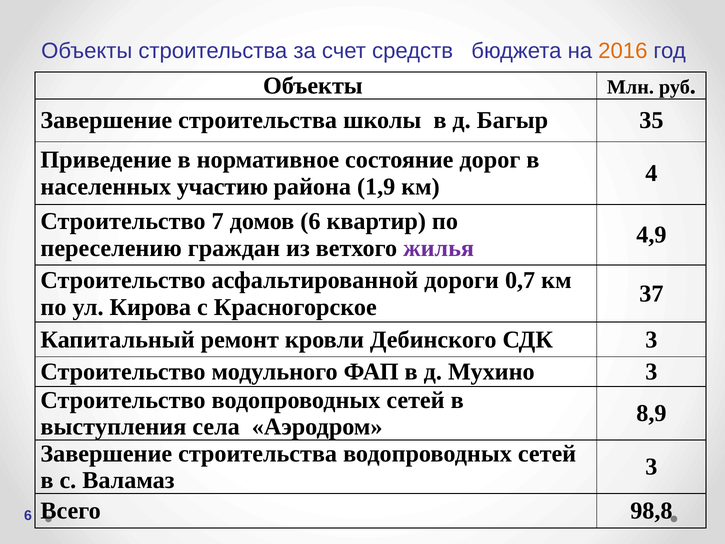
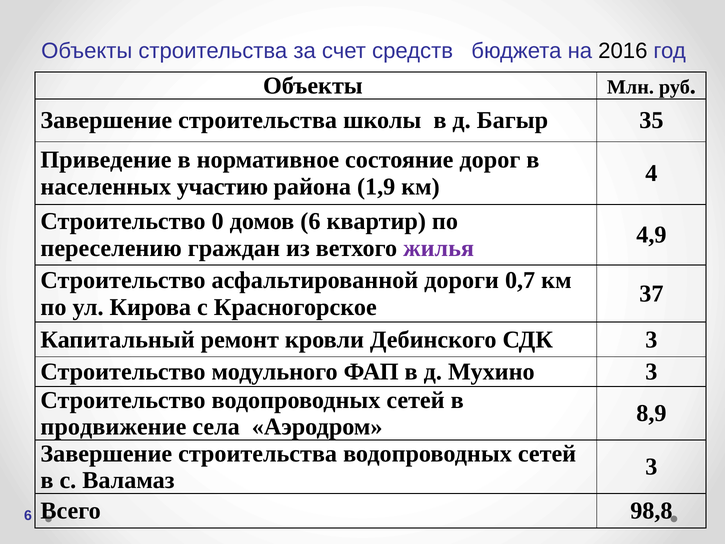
2016 colour: orange -> black (623, 51)
7: 7 -> 0 (218, 221)
выступления: выступления -> продвижение (113, 427)
